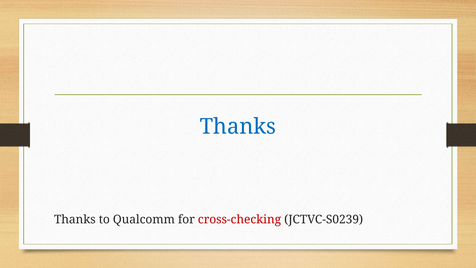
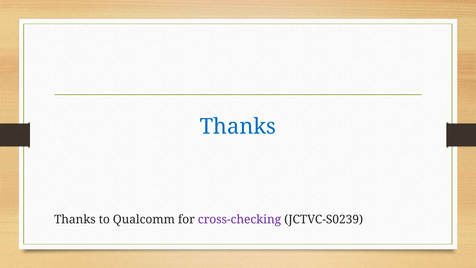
cross-checking colour: red -> purple (240, 220)
